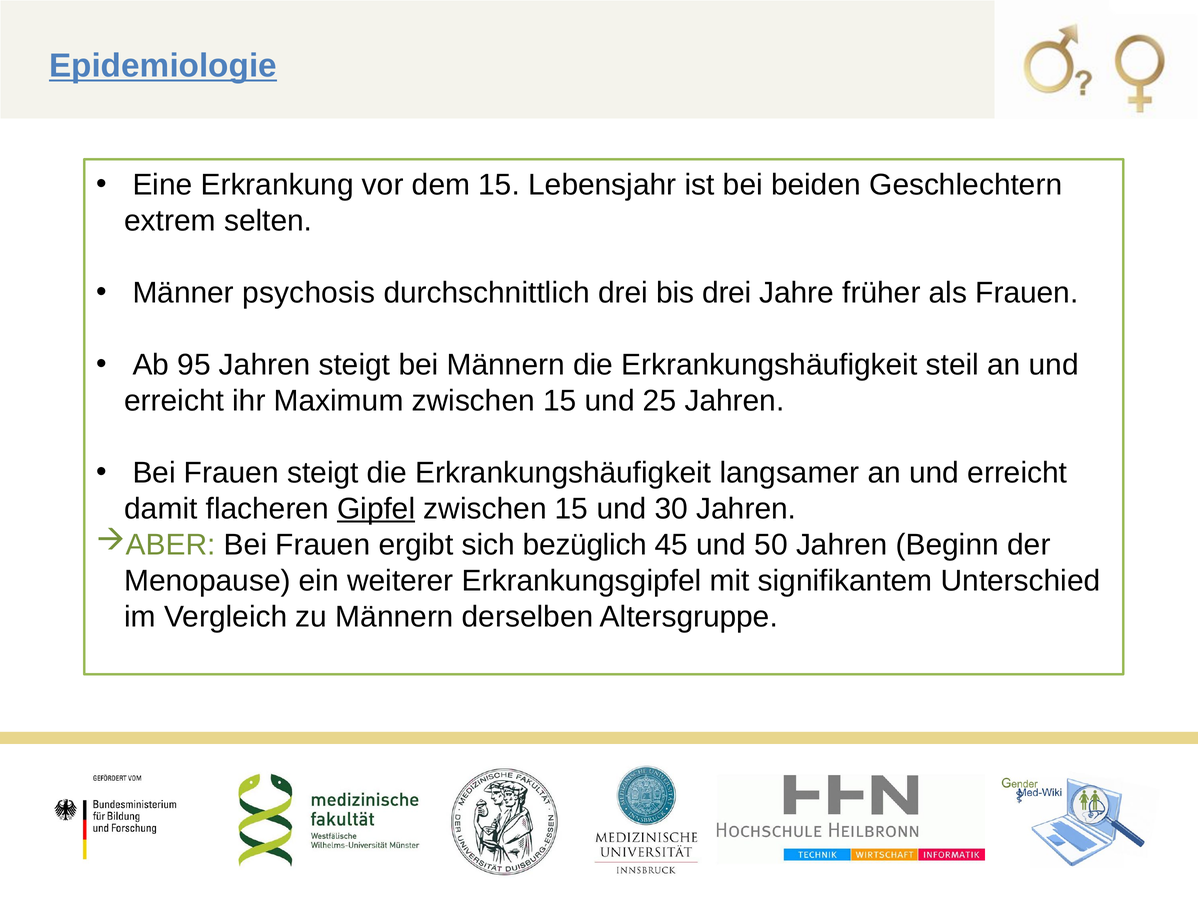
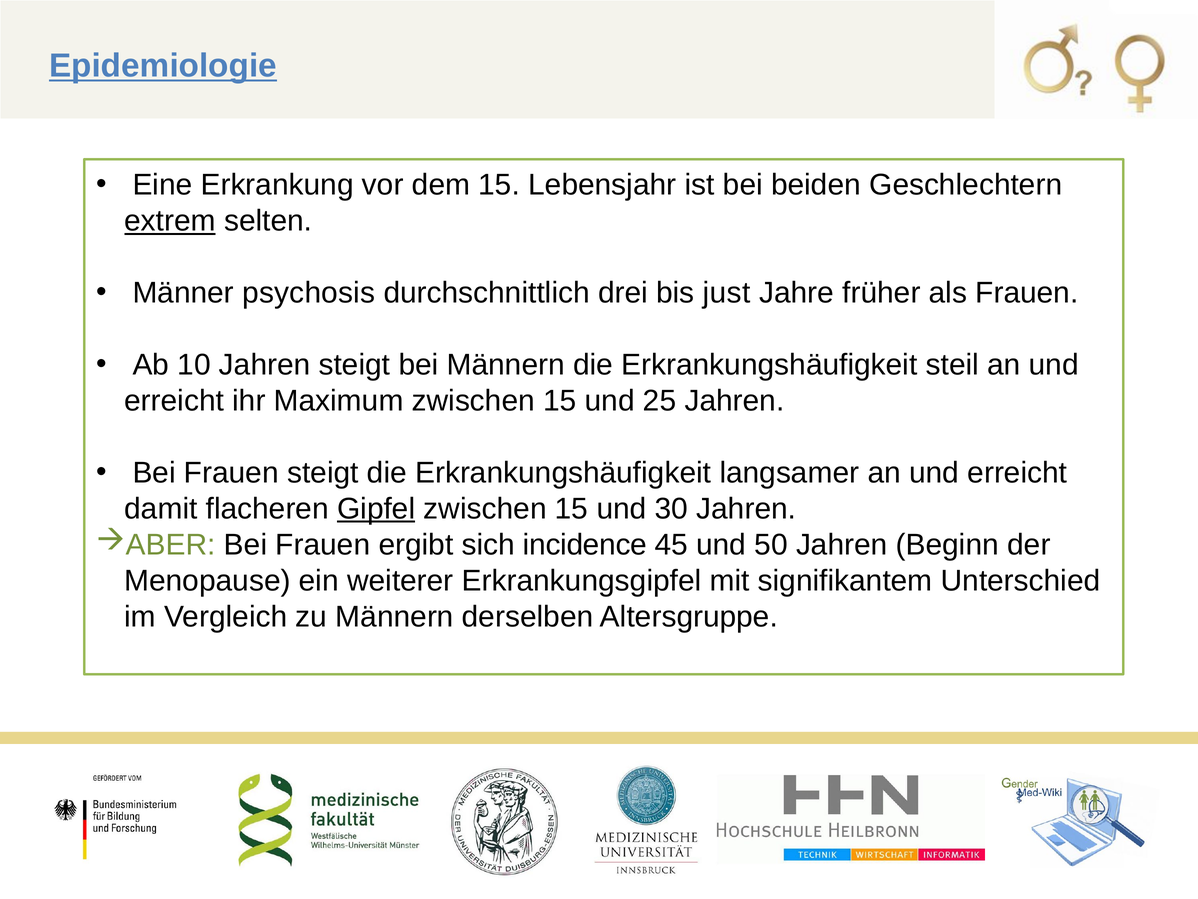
extrem underline: none -> present (170, 221)
bis drei: drei -> just (727, 293)
95: 95 -> 10 (194, 365)
bezüglich: bezüglich -> incidence (585, 544)
